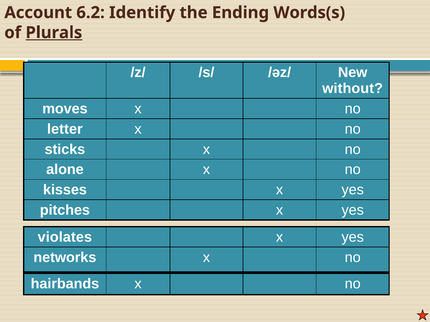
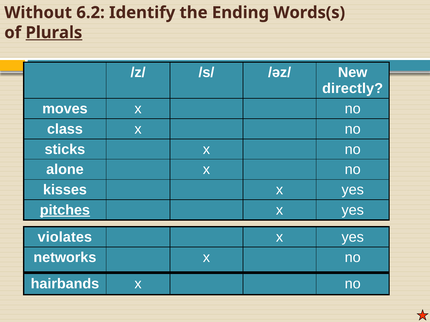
Account: Account -> Without (38, 13)
without: without -> directly (353, 89)
letter: letter -> class (65, 129)
pitches underline: none -> present (65, 210)
